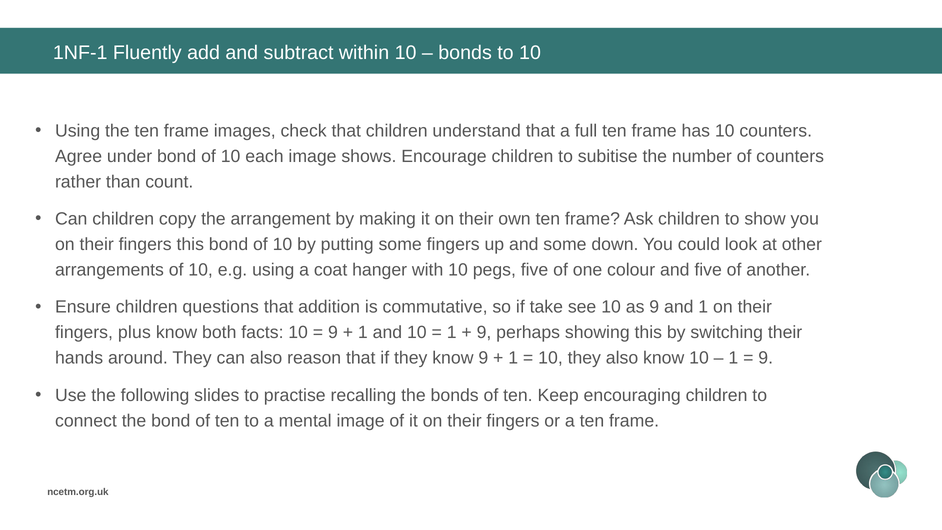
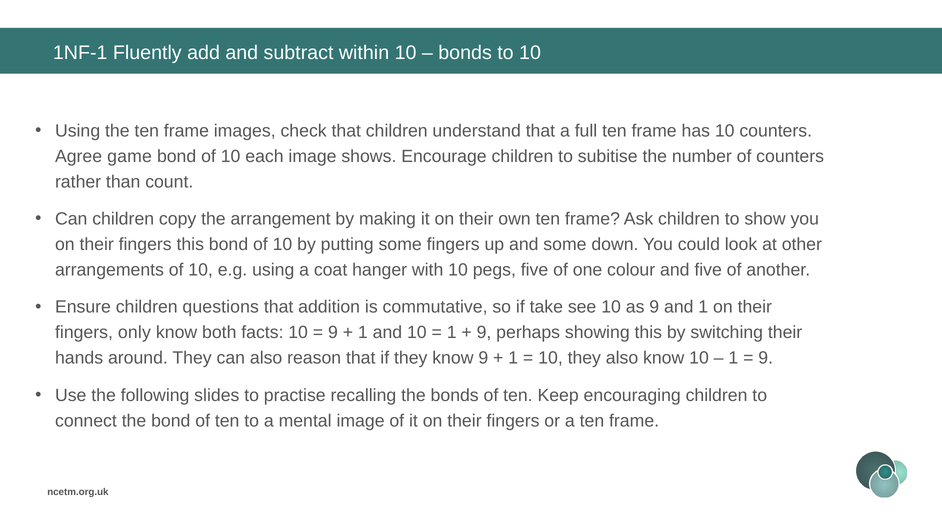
under: under -> game (129, 156)
plus: plus -> only (134, 333)
